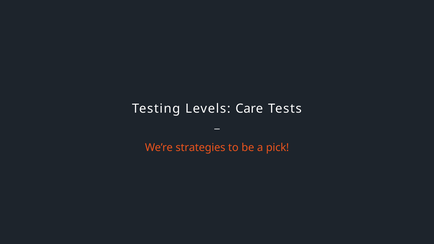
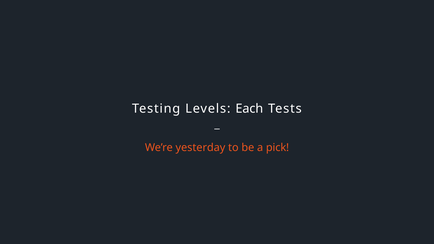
Care: Care -> Each (249, 109)
strategies: strategies -> yesterday (200, 148)
